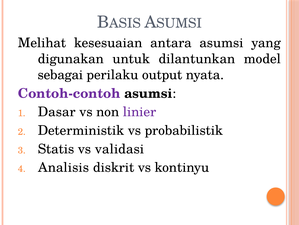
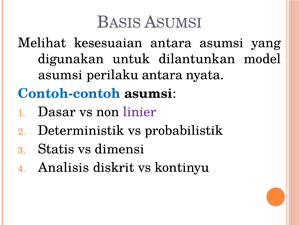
sebagai: sebagai -> asumsi (60, 75)
perilaku output: output -> antara (162, 75)
Contoh-contoh colour: purple -> blue (69, 93)
validasi: validasi -> dimensi (120, 149)
